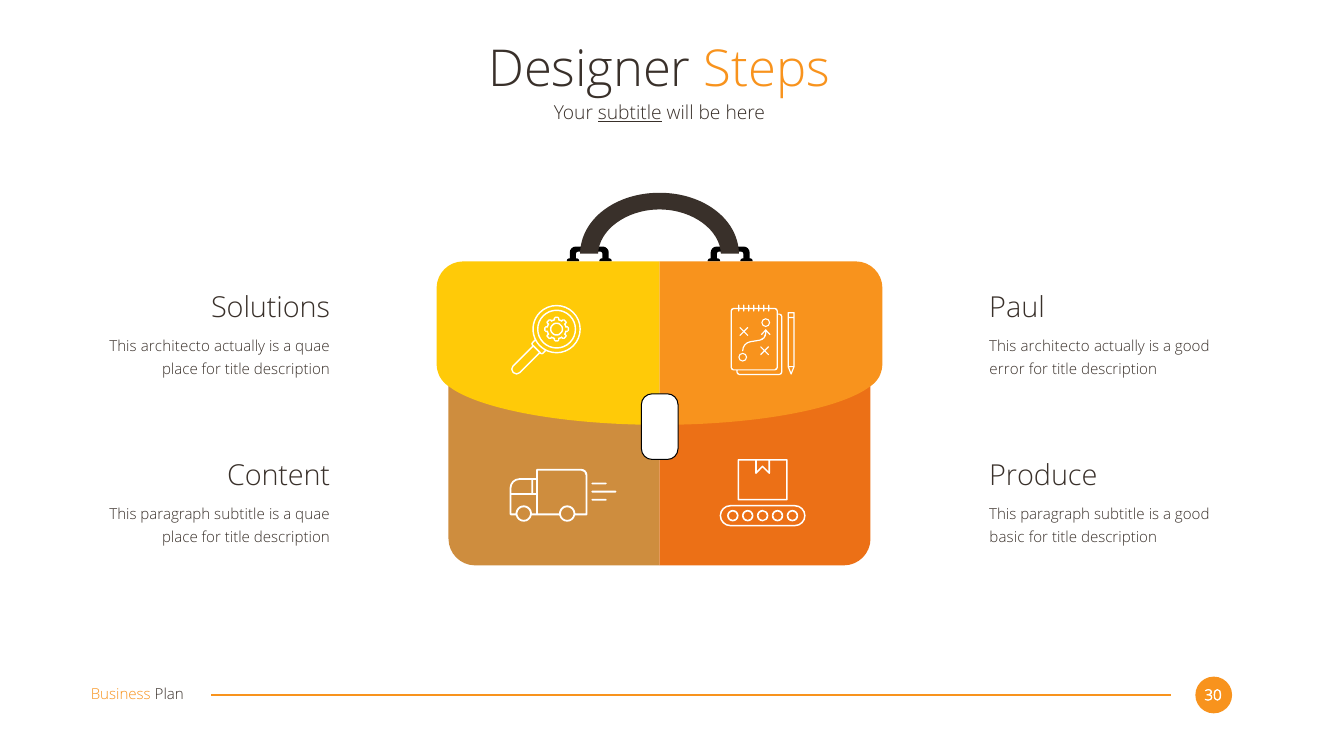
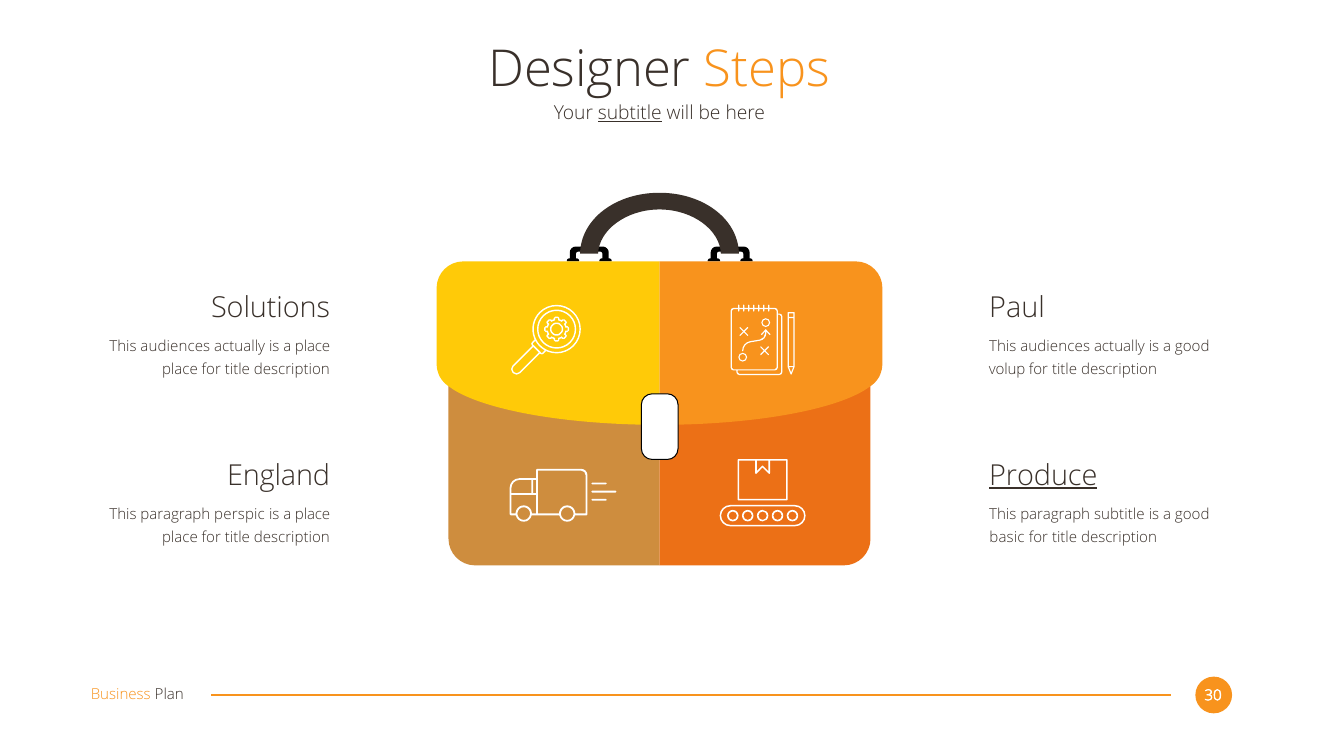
architecto: architecto -> audiences (175, 346)
actually is a quae: quae -> place (313, 346)
architecto: architecto -> audiences (1055, 346)
error: error -> volup (1007, 370)
Content: Content -> England (279, 476)
Produce underline: none -> present (1043, 476)
subtitle: subtitle -> perspic (240, 514)
quae: quae -> place (313, 514)
